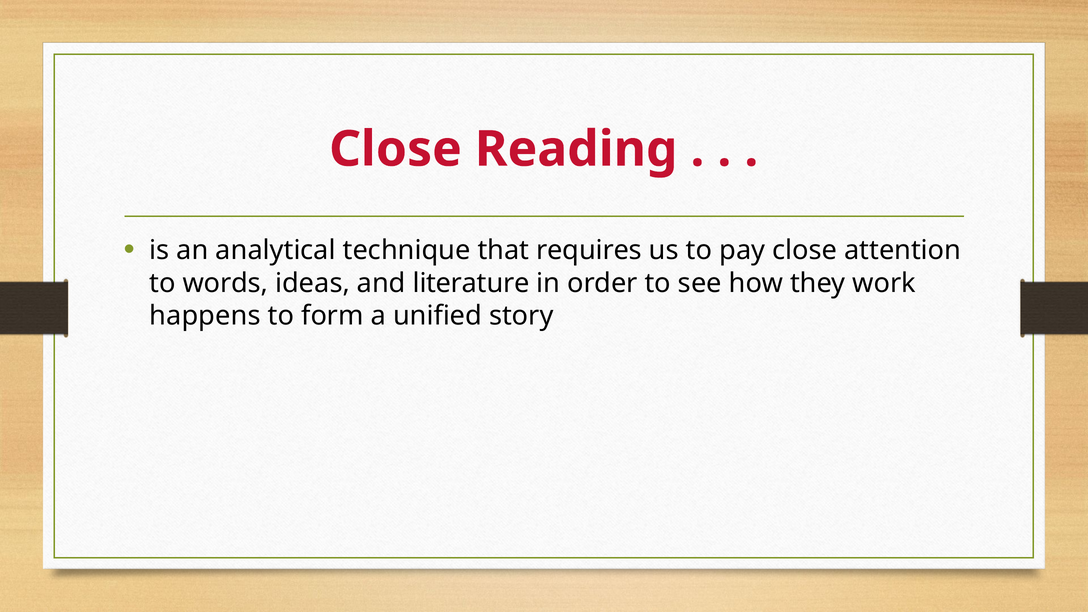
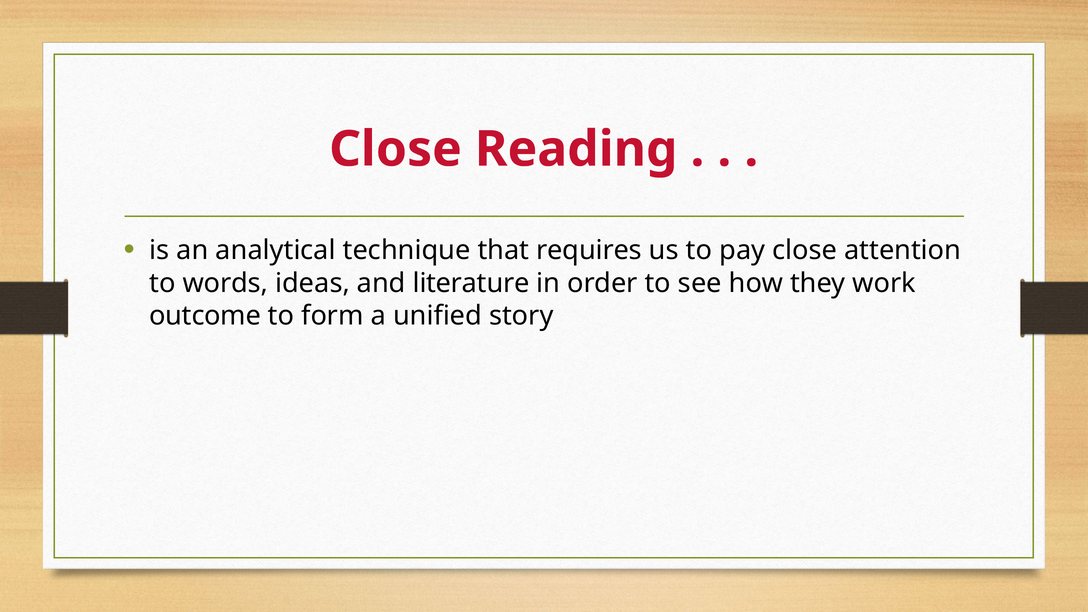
happens: happens -> outcome (205, 316)
